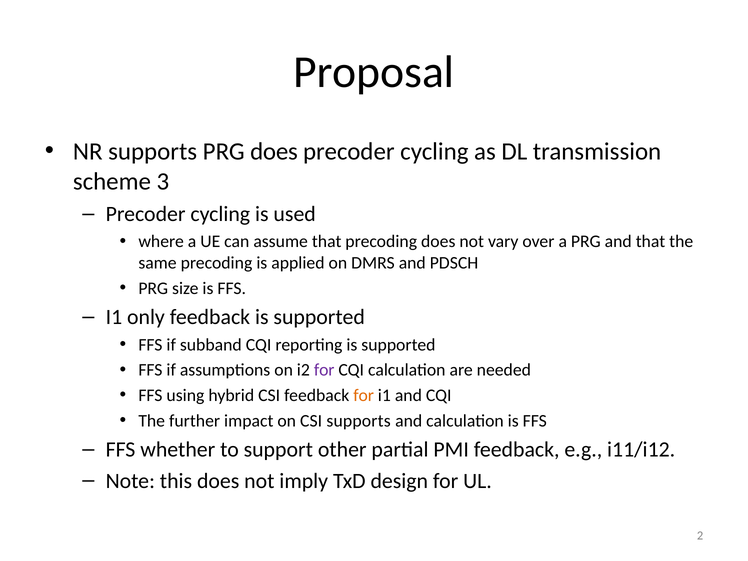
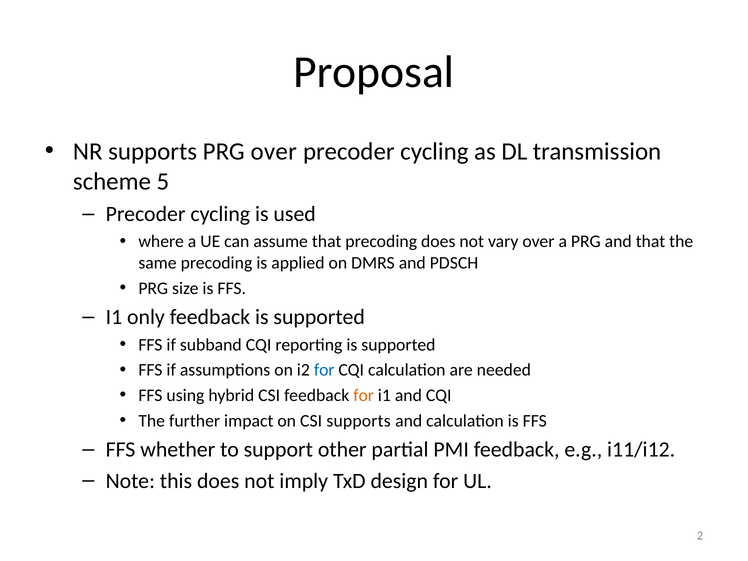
PRG does: does -> over (274, 151)
3: 3 -> 5 (163, 181)
for colour: purple -> blue (324, 370)
